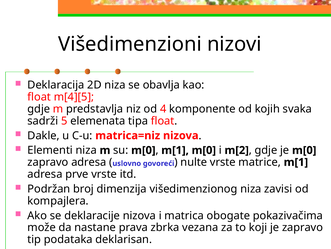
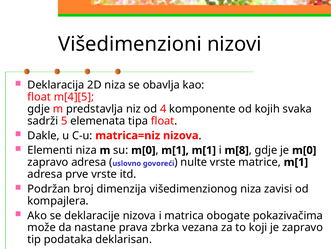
m[1 m[0: m[0 -> m[1 (204, 150)
m[2: m[2 -> m[8 (237, 150)
